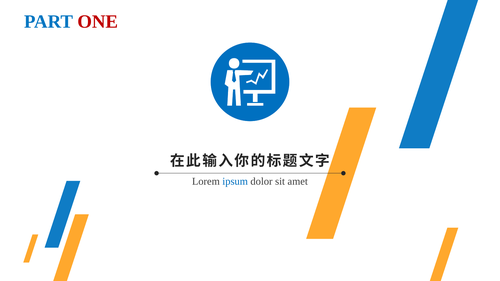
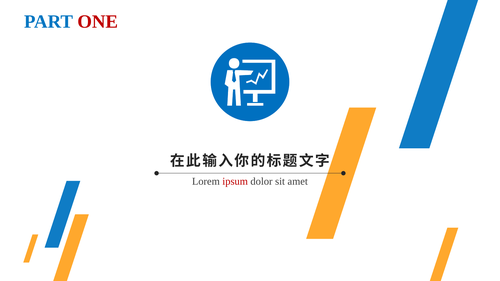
ipsum colour: blue -> red (235, 182)
